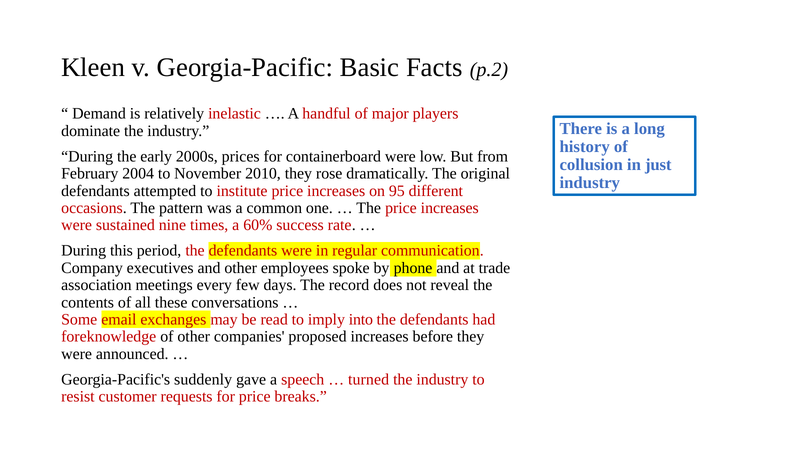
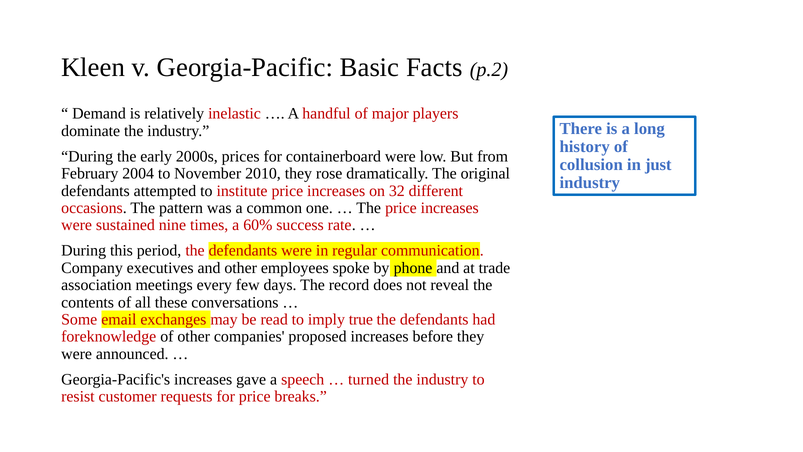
95: 95 -> 32 (397, 191)
into: into -> true (361, 319)
Georgia-Pacific's suddenly: suddenly -> increases (203, 379)
